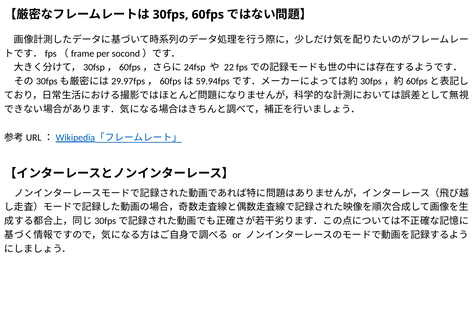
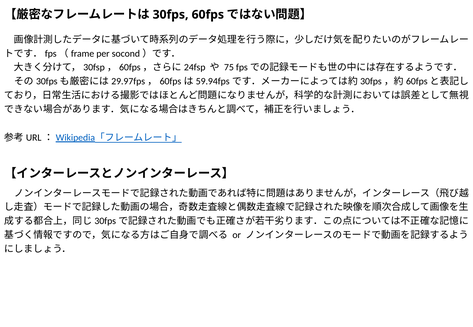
22: 22 -> 75 (229, 68)
